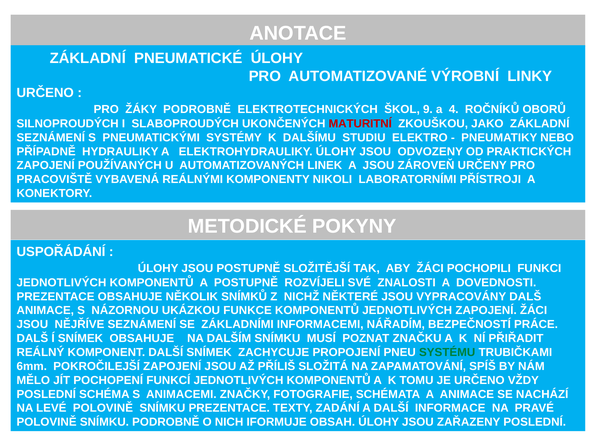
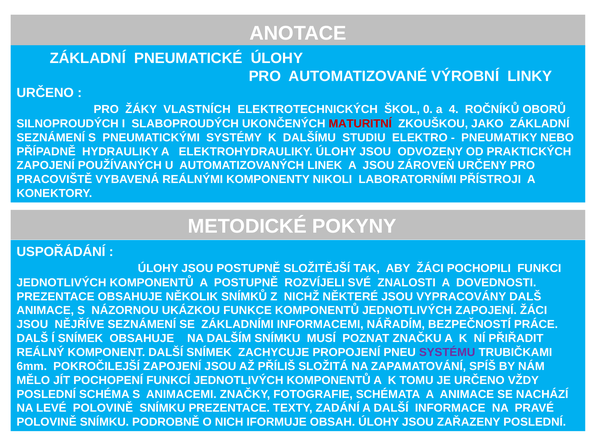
ŽÁKY PODROBNĚ: PODROBNĚ -> VLASTNÍCH (197, 109)
9: 9 -> 0 (428, 109)
SYSTÉMU colour: green -> purple (447, 352)
